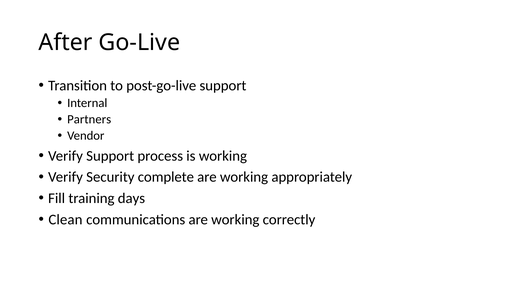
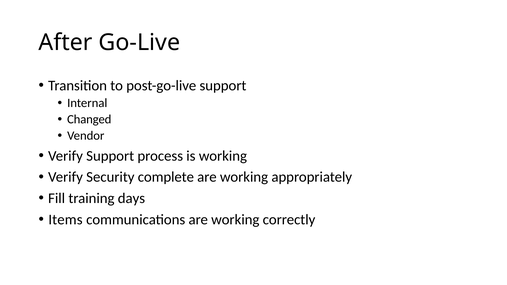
Partners: Partners -> Changed (89, 120)
Clean: Clean -> Items (65, 220)
